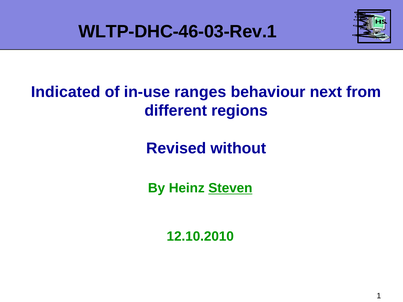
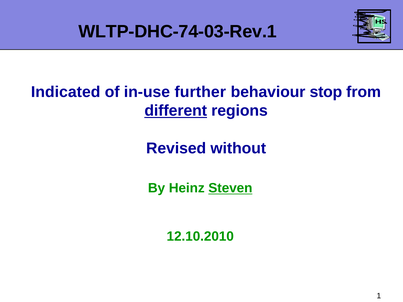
WLTP-DHC-46-03-Rev.1: WLTP-DHC-46-03-Rev.1 -> WLTP-DHC-74-03-Rev.1 (178, 31)
ranges: ranges -> further (200, 92)
next: next -> stop (326, 92)
different underline: none -> present (176, 111)
